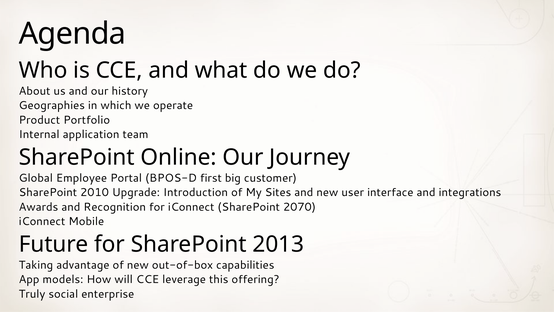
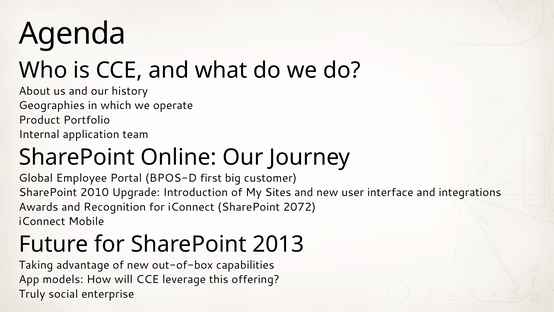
2070: 2070 -> 2072 (299, 207)
